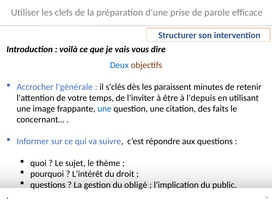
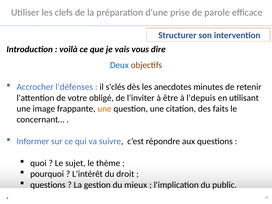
l'générale: l'générale -> l'défenses (74, 87)
paraissent: paraissent -> anecdotes (173, 87)
temps: temps -> obligé (101, 98)
une colour: blue -> orange (104, 109)
obligé: obligé -> mieux (136, 185)
